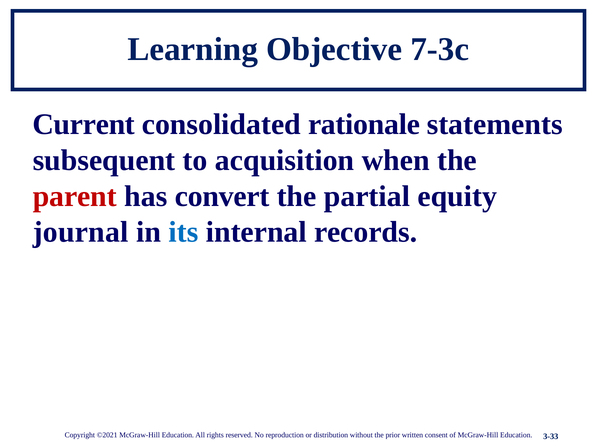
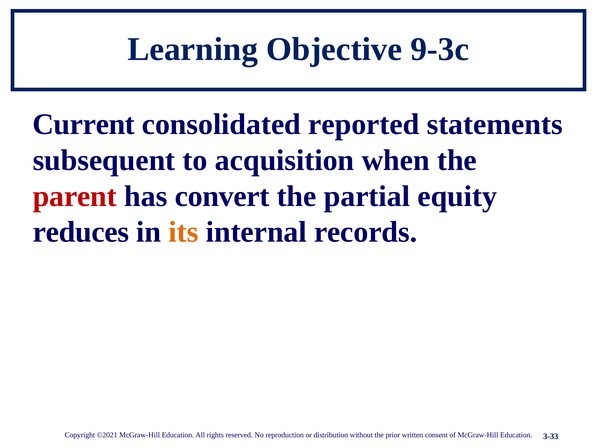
7-3c: 7-3c -> 9-3c (440, 49)
rationale: rationale -> reported (364, 124)
journal: journal -> reduces (81, 232)
its colour: blue -> orange (183, 232)
